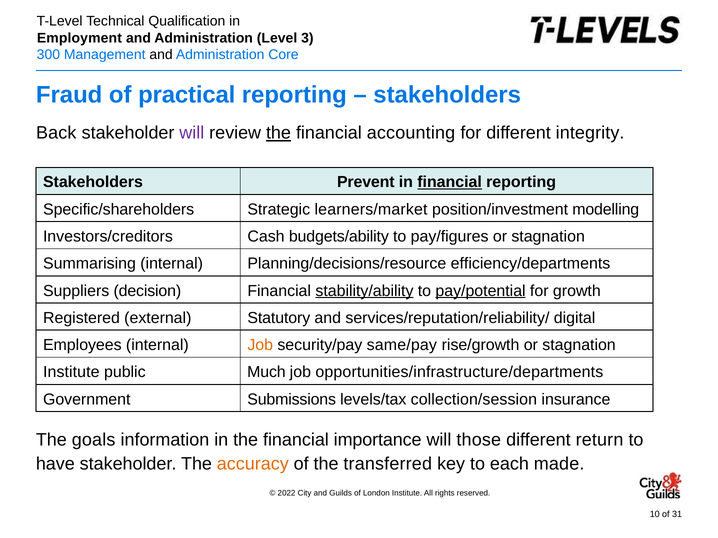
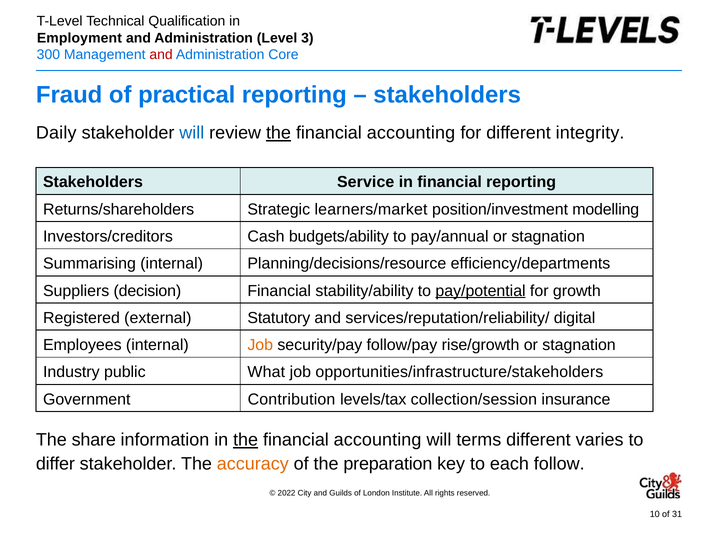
and colour: black -> red (161, 55)
Back: Back -> Daily (56, 133)
will colour: purple -> blue (192, 133)
Prevent: Prevent -> Service (366, 182)
financial underline: present -> none (450, 182)
Specific/shareholders: Specific/shareholders -> Returns/shareholders (119, 210)
pay/figures: pay/figures -> pay/annual (450, 237)
stability/ability underline: present -> none (364, 291)
same/pay: same/pay -> follow/pay (402, 345)
Institute: Institute -> Industry (71, 373)
Much: Much -> What (266, 373)
opportunities/infrastructure/departments: opportunities/infrastructure/departments -> opportunities/infrastructure/stakeholders (459, 373)
Submissions: Submissions -> Contribution (292, 400)
goals: goals -> share (94, 440)
the underline: none -> present (246, 440)
importance: importance -> accounting (378, 440)
those: those -> terms (479, 440)
return: return -> varies (600, 440)
have: have -> differ (55, 464)
transferred: transferred -> preparation (388, 464)
made: made -> follow (559, 464)
